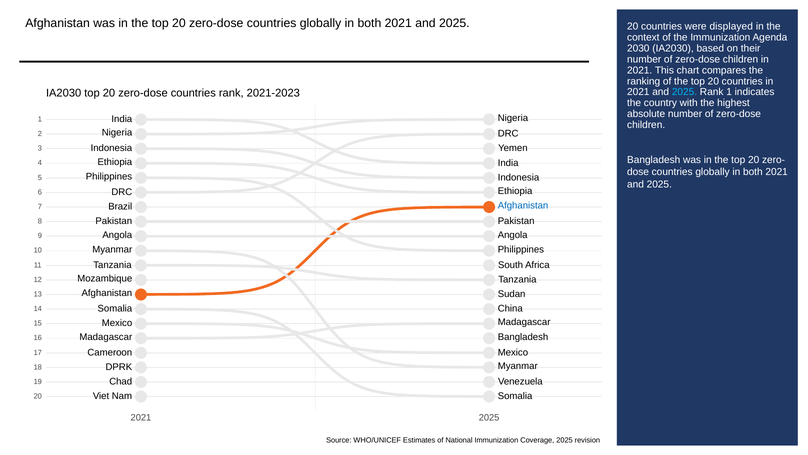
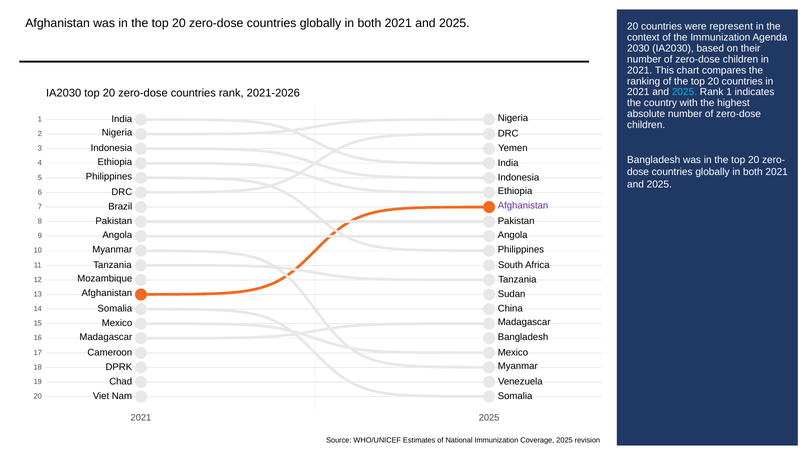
displayed: displayed -> represent (731, 27)
2021-2023: 2021-2023 -> 2021-2026 (273, 93)
Afghanistan colour: blue -> purple (523, 205)
